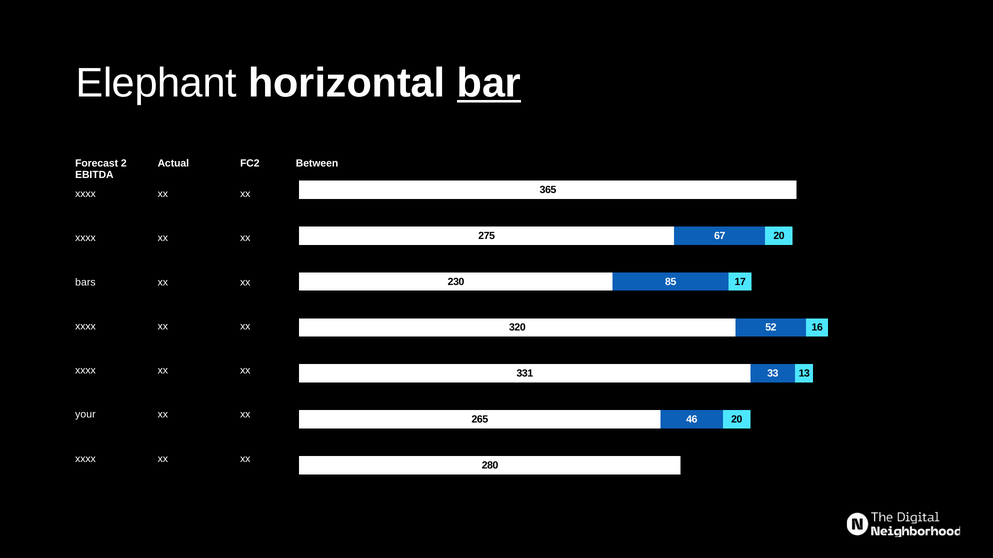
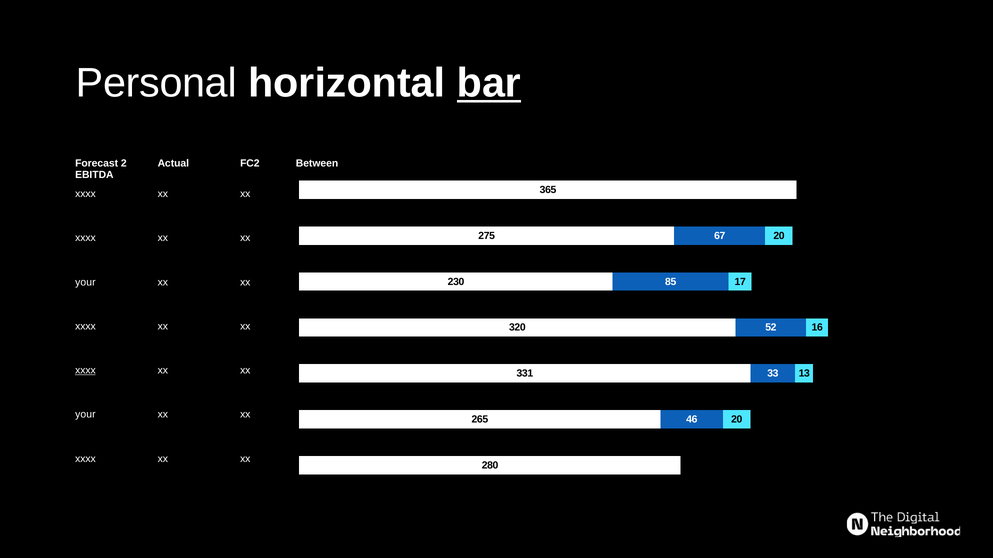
Elephant: Elephant -> Personal (156, 83)
bars: bars -> your (85, 282)
xxxx underline: none -> present (85, 371)
